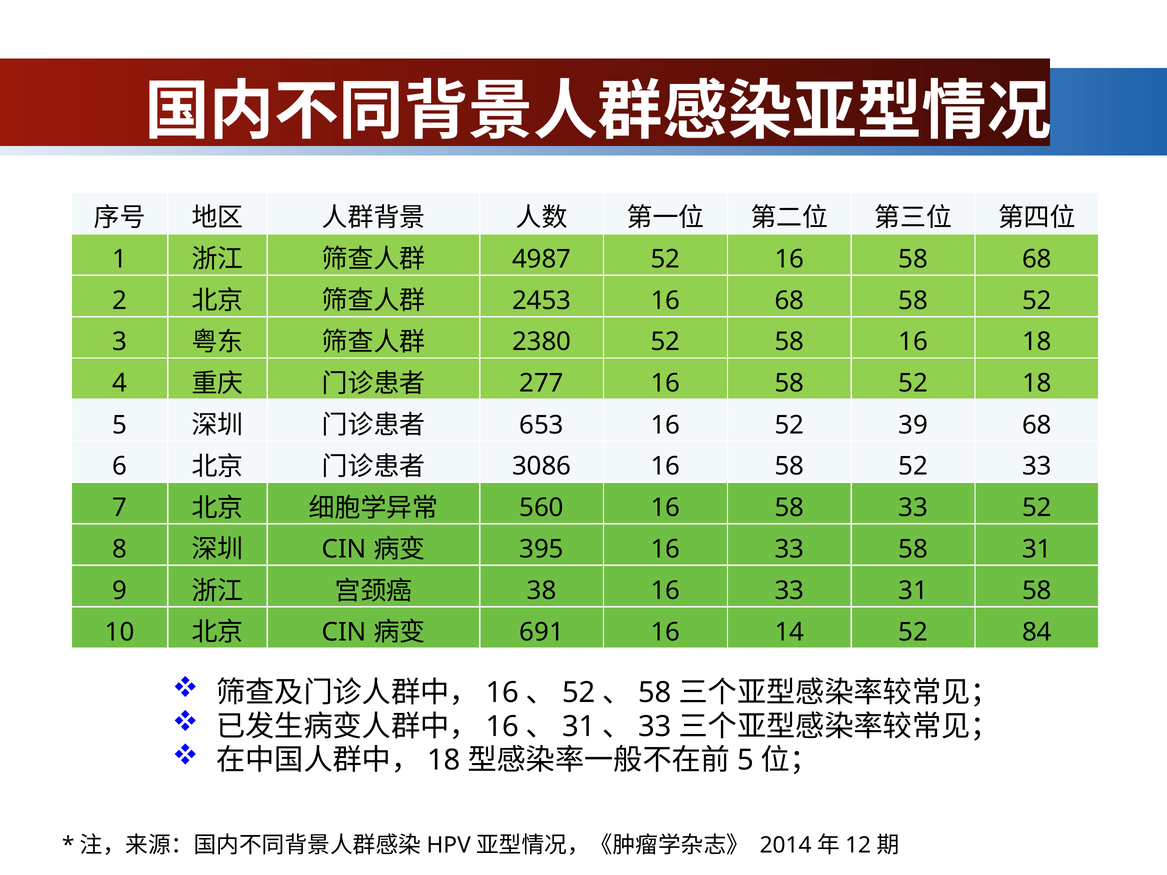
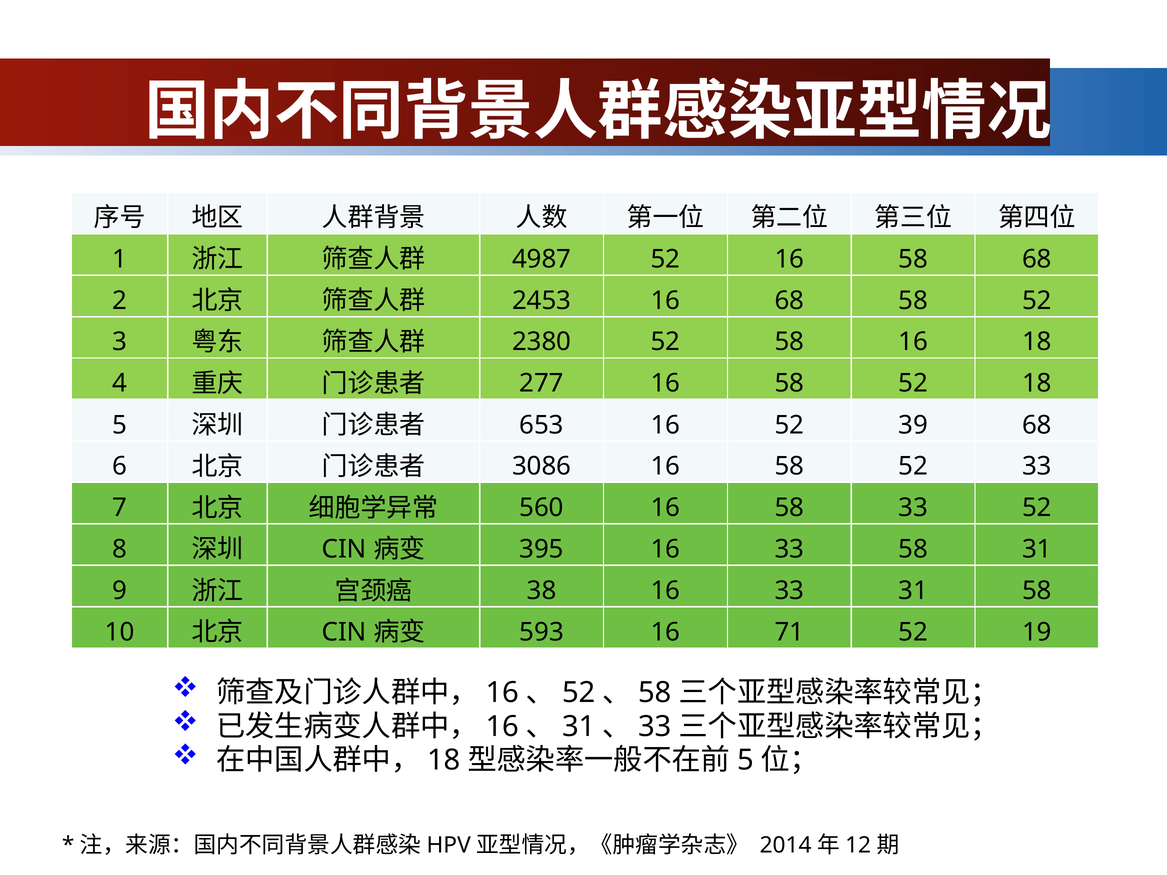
691: 691 -> 593 (542, 632)
14: 14 -> 71 (789, 632)
84: 84 -> 19 (1037, 632)
